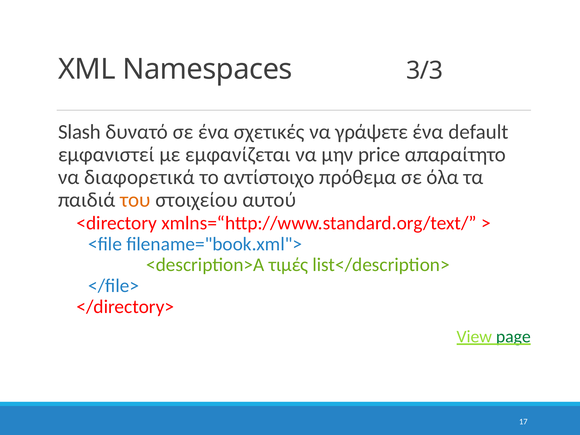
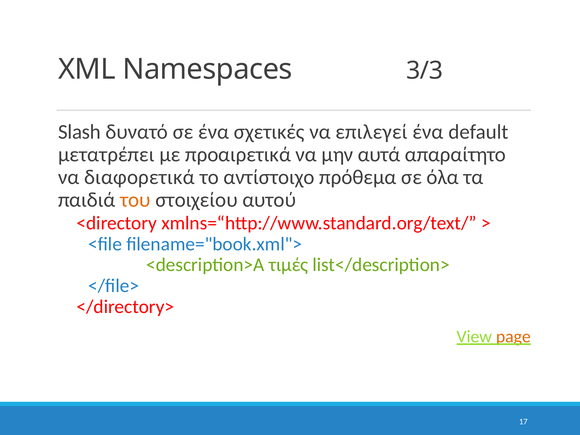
γράψετε: γράψετε -> επιλεγεί (371, 132)
εμφανιστεί: εμφανιστεί -> μετατρέπει (106, 155)
εμφανίζεται: εμφανίζεται -> προαιρετικά (238, 155)
price: price -> αυτά (379, 155)
page colour: green -> orange (513, 337)
